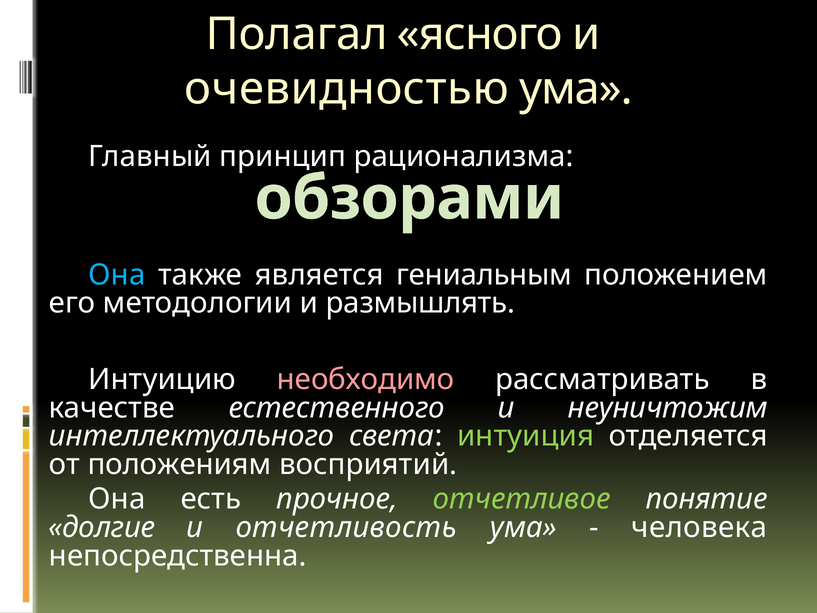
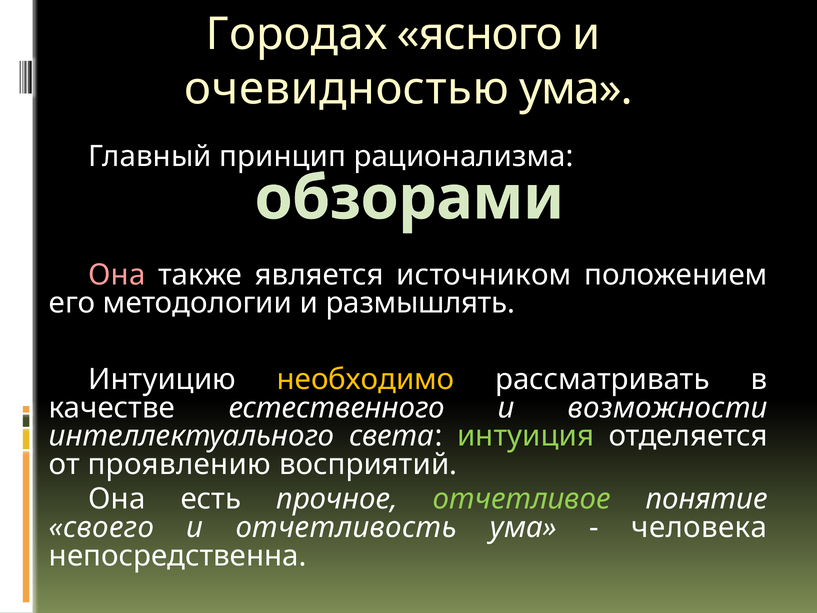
Полагал: Полагал -> Городах (296, 34)
Она colour: light blue -> pink (117, 275)
гениальным: гениальным -> источником (484, 275)
необходимо colour: pink -> yellow (366, 379)
неуничтожим: неуничтожим -> возможности (668, 408)
положениям: положениям -> проявлению (179, 464)
долгие: долгие -> своего (102, 527)
